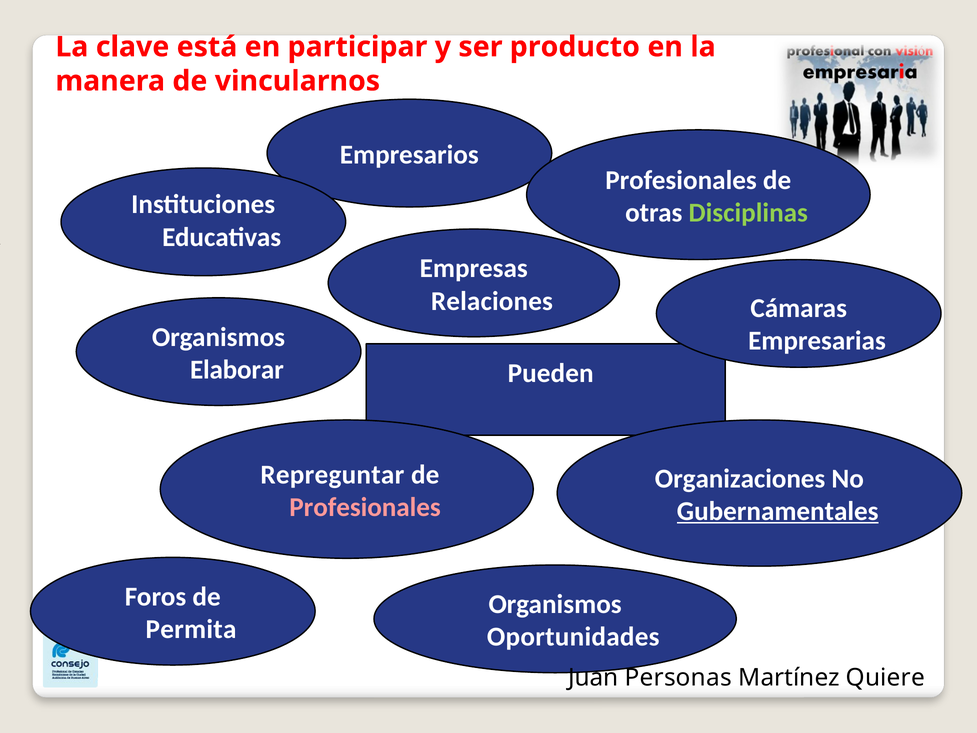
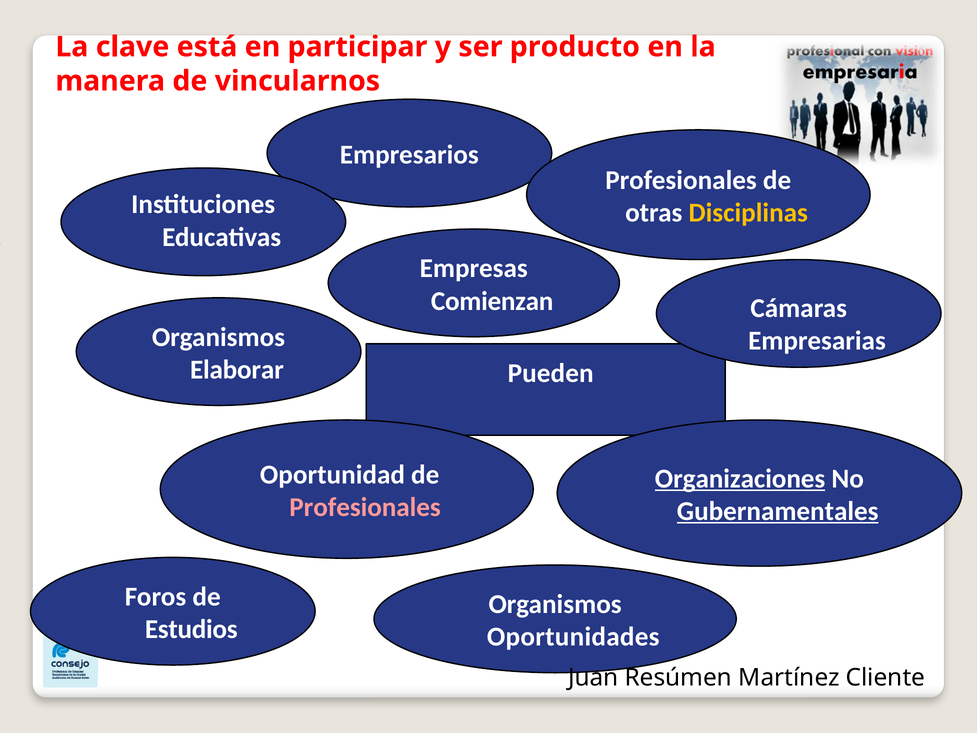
Disciplinas colour: light green -> yellow (748, 213)
Relaciones: Relaciones -> Comienzan (492, 301)
Repreguntar: Repreguntar -> Oportunidad (332, 475)
Organizaciones underline: none -> present (740, 479)
Permita: Permita -> Estudios (191, 629)
Personas: Personas -> Resúmen (678, 678)
Quiere: Quiere -> Cliente (885, 678)
